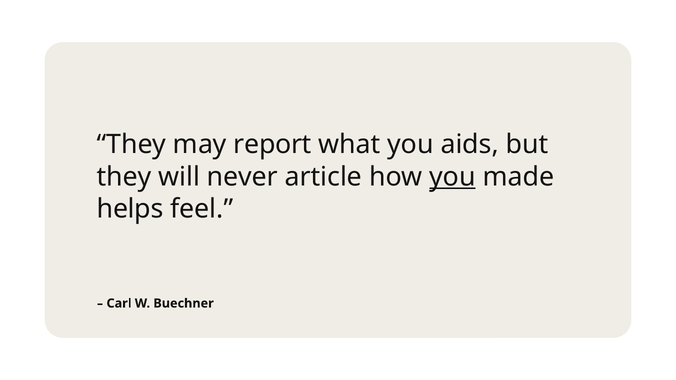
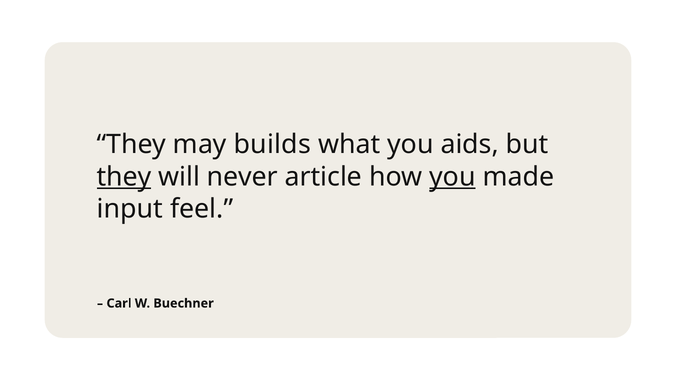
report: report -> builds (272, 145)
they underline: none -> present (124, 177)
helps: helps -> input (130, 209)
